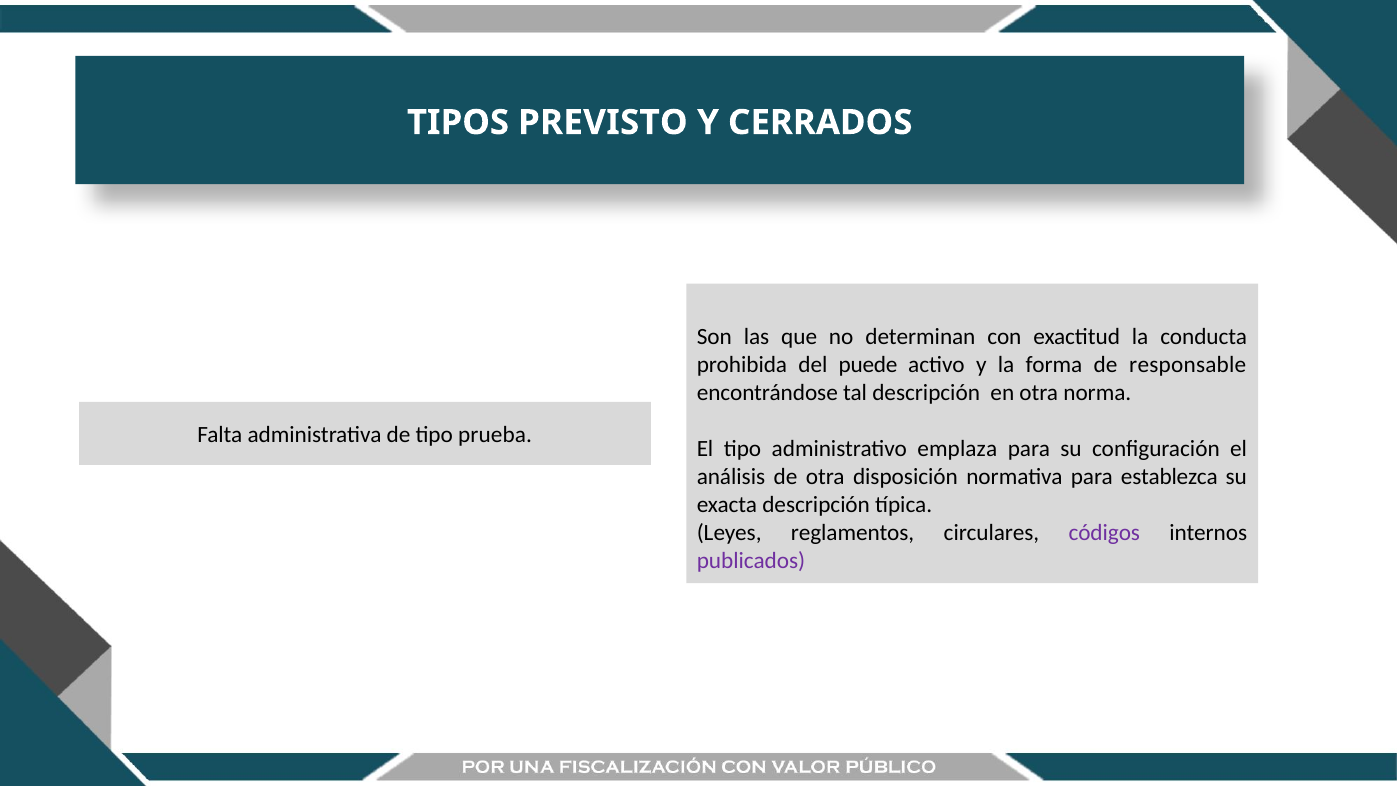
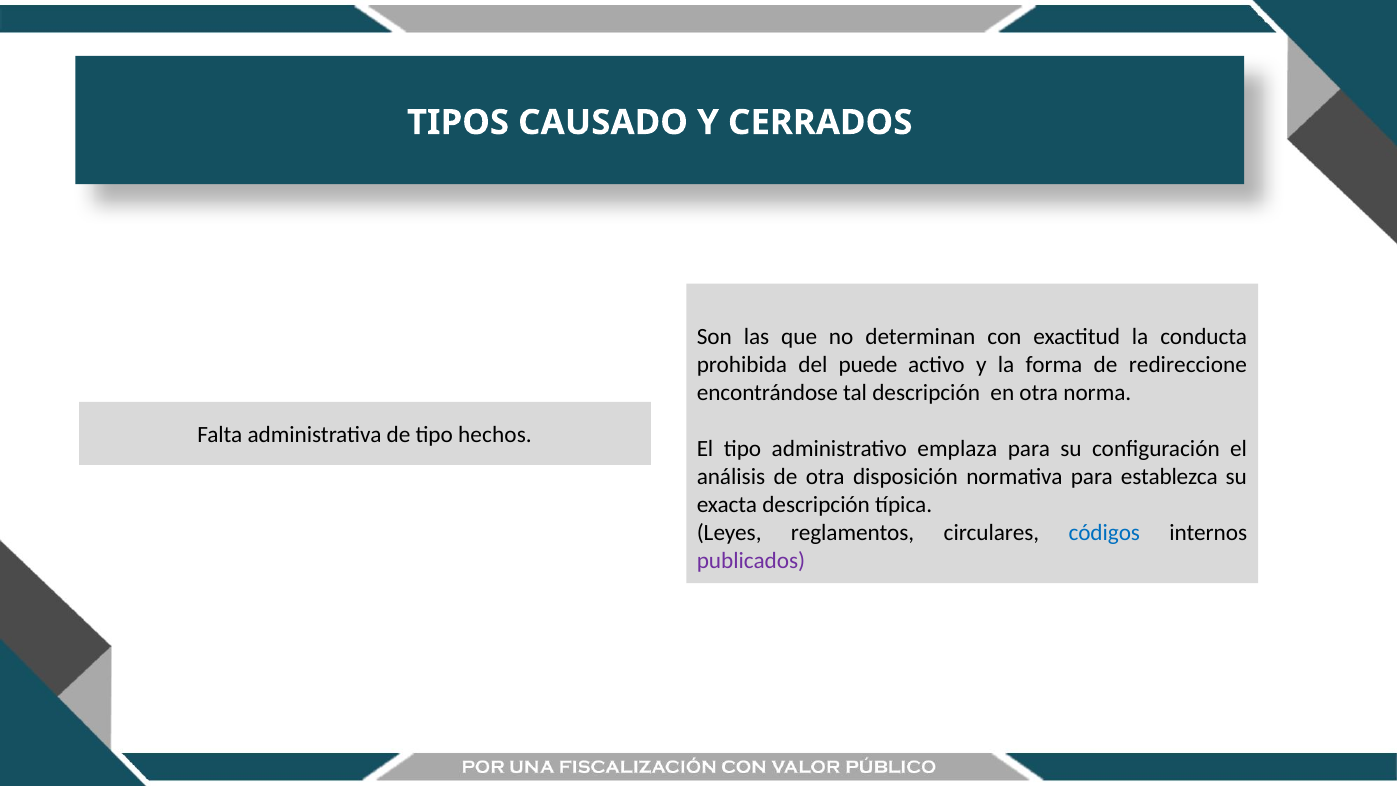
PREVISTO: PREVISTO -> CAUSADO (603, 122)
responsable: responsable -> redireccione (1188, 365)
prueba: prueba -> hechos (495, 435)
códigos colour: purple -> blue (1104, 533)
